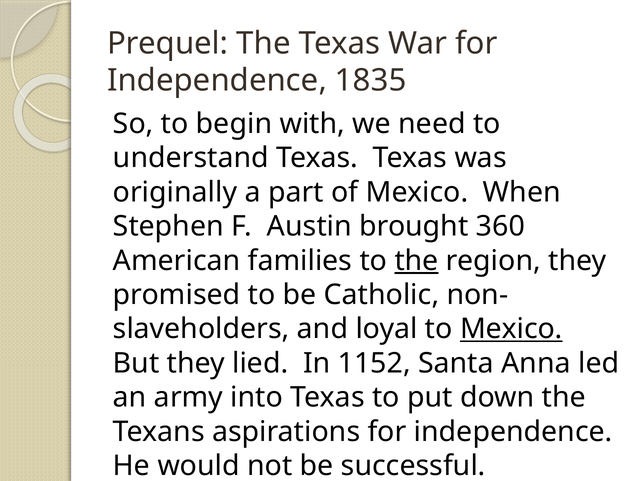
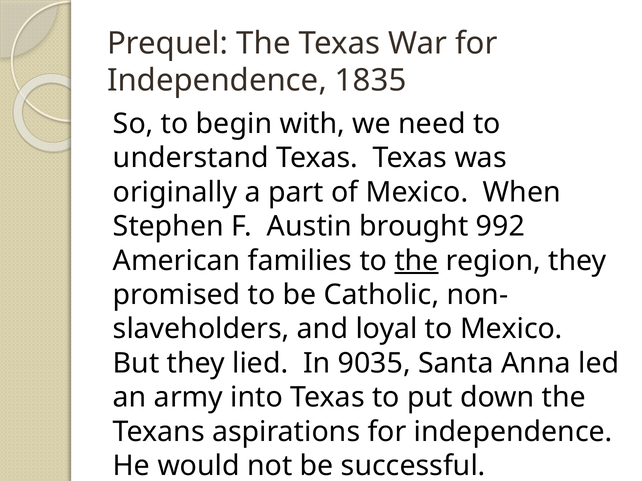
360: 360 -> 992 (500, 227)
Mexico underline: present -> none (511, 329)
1152: 1152 -> 9035 (374, 364)
